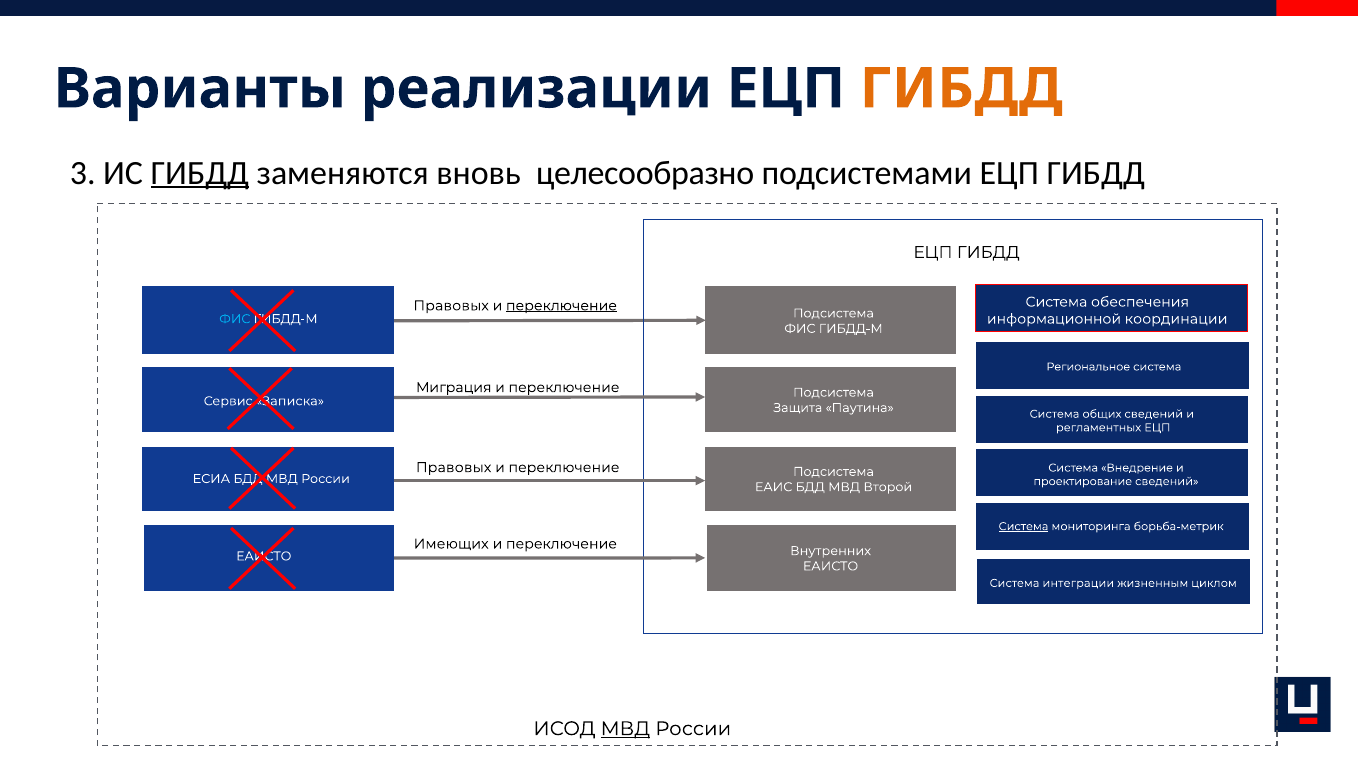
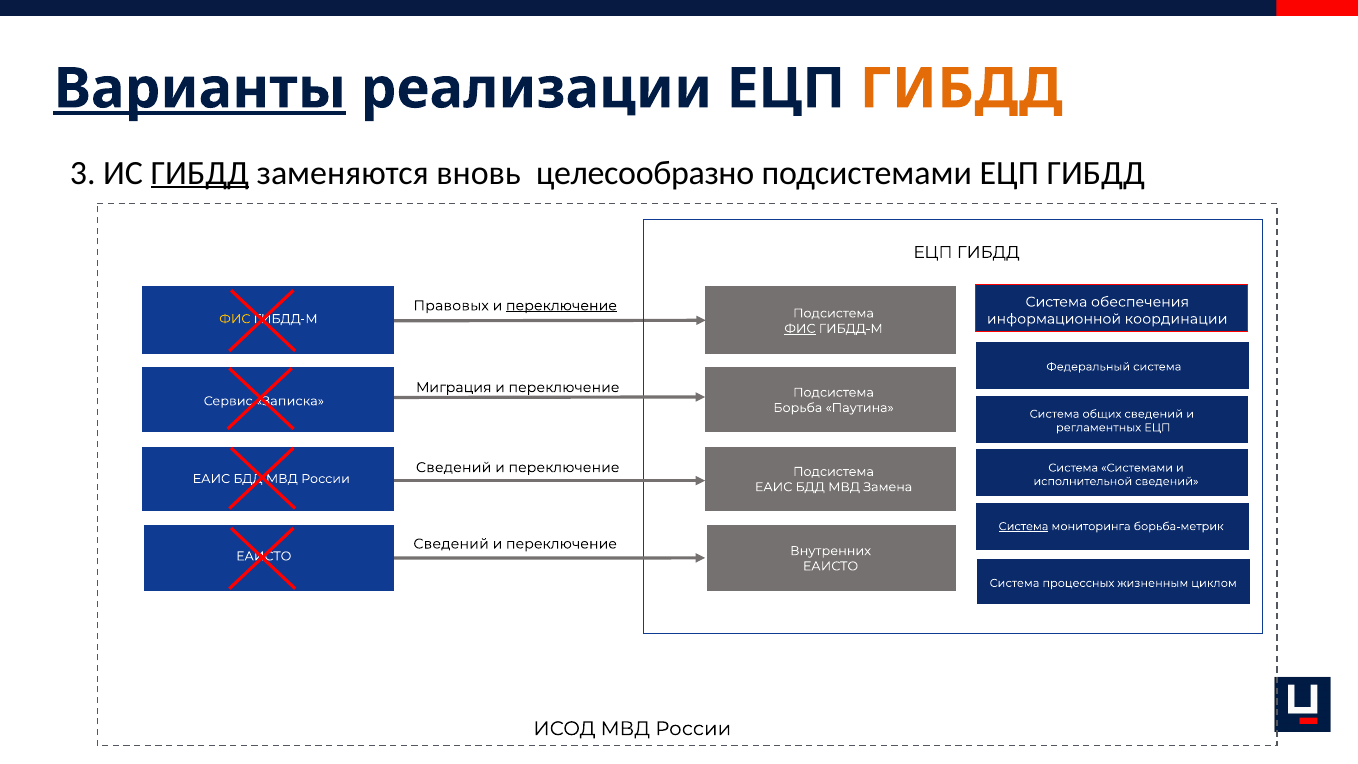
Варианты underline: none -> present (200, 89)
ФИС colour: light blue -> yellow (235, 319)
ФИС underline: none -> present (800, 329)
Региональное: Региональное -> Федеральный (1088, 367)
Защита: Защита -> Борьба (798, 408)
Правовых: Правовых -> Сведений (454, 467)
Внедрение: Внедрение -> Системами (1137, 468)
ЕСИА: ЕСИА -> ЕАИС (211, 479)
проектирование: проектирование -> исполнительной (1083, 481)
Второй: Второй -> Замена (888, 487)
Имеющих: Имеющих -> Сведений (451, 544)
интеграции: интеграции -> процессных (1078, 583)
МВД underline: present -> none (625, 729)
